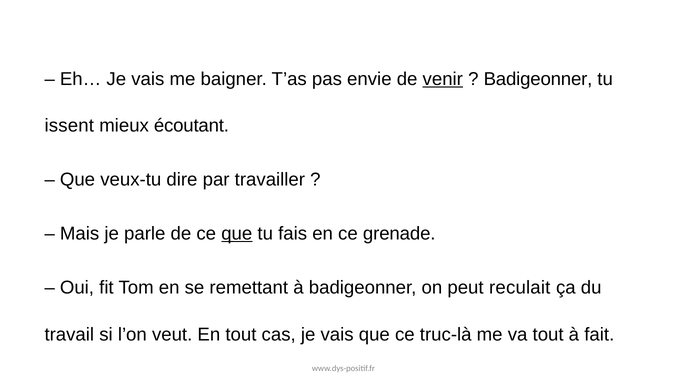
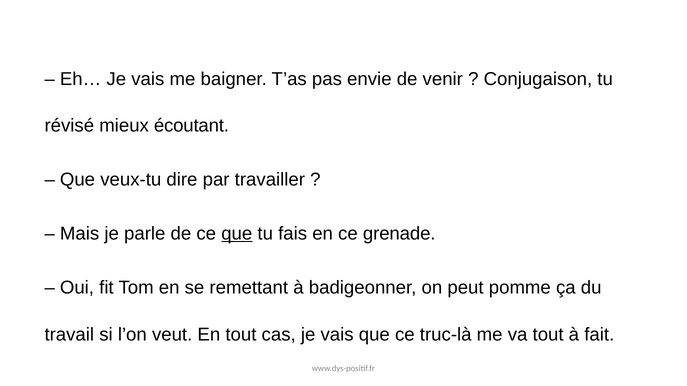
venir underline: present -> none (443, 79)
Badigeonner: Badigeonner -> Conjugaison (538, 79)
issent: issent -> révisé (69, 126)
reculait: reculait -> pomme (520, 288)
